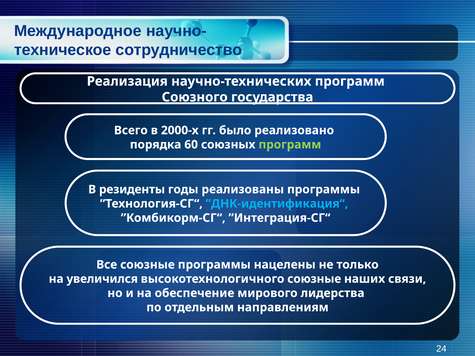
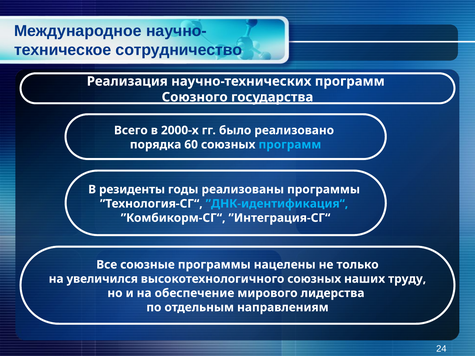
программ colour: light green -> light blue (290, 145)
высокотехнологичного союзные: союзные -> союзных (314, 279)
связи: связи -> труду (407, 279)
